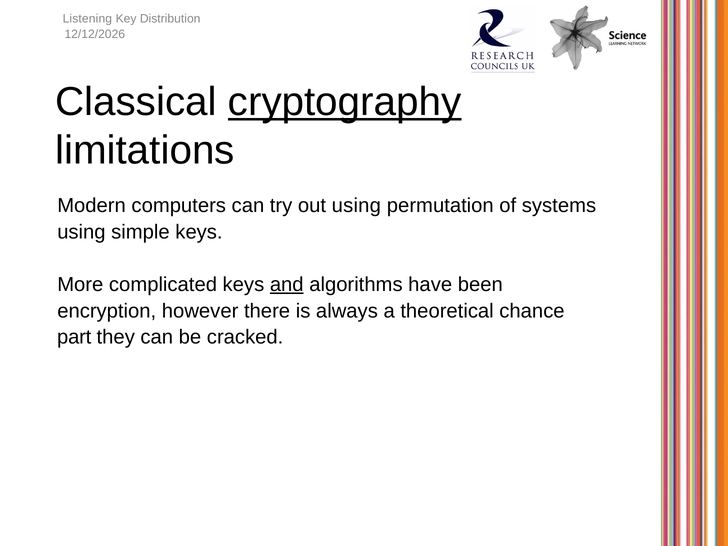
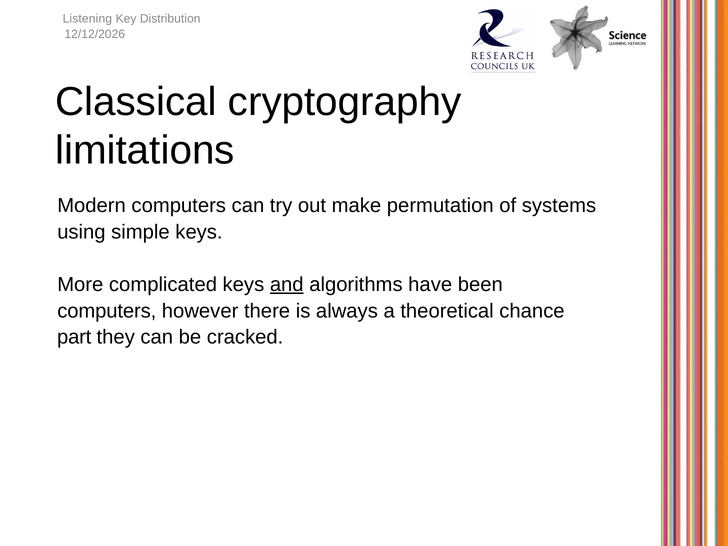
cryptography underline: present -> none (345, 102)
out using: using -> make (356, 206)
encryption: encryption -> computers (107, 311)
